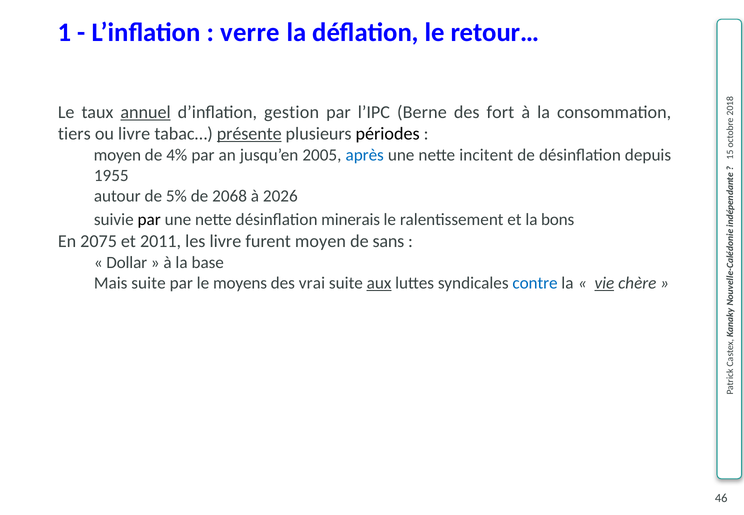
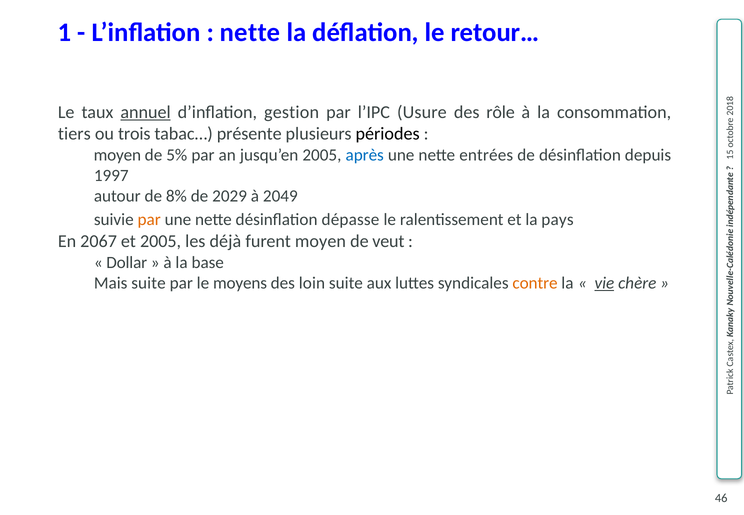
verre: verre -> nette (250, 32)
Berne: Berne -> Usure (422, 112)
fort: fort -> rôle (501, 112)
ou livre: livre -> trois (134, 134)
présente underline: present -> none (249, 134)
4%: 4% -> 5% (177, 155)
incitent: incitent -> entrées (486, 155)
1955: 1955 -> 1997 (111, 176)
5%: 5% -> 8% (176, 196)
2068: 2068 -> 2029 (230, 196)
2026: 2026 -> 2049 (280, 196)
par colour: black -> orange (149, 220)
minerais: minerais -> dépasse (350, 220)
bons: bons -> pays (557, 220)
2075: 2075 -> 2067 (99, 241)
et 2011: 2011 -> 2005 (161, 241)
les livre: livre -> déjà (225, 241)
sans: sans -> veut (388, 241)
vrai: vrai -> loin (312, 283)
aux underline: present -> none (379, 283)
contre colour: blue -> orange (535, 283)
